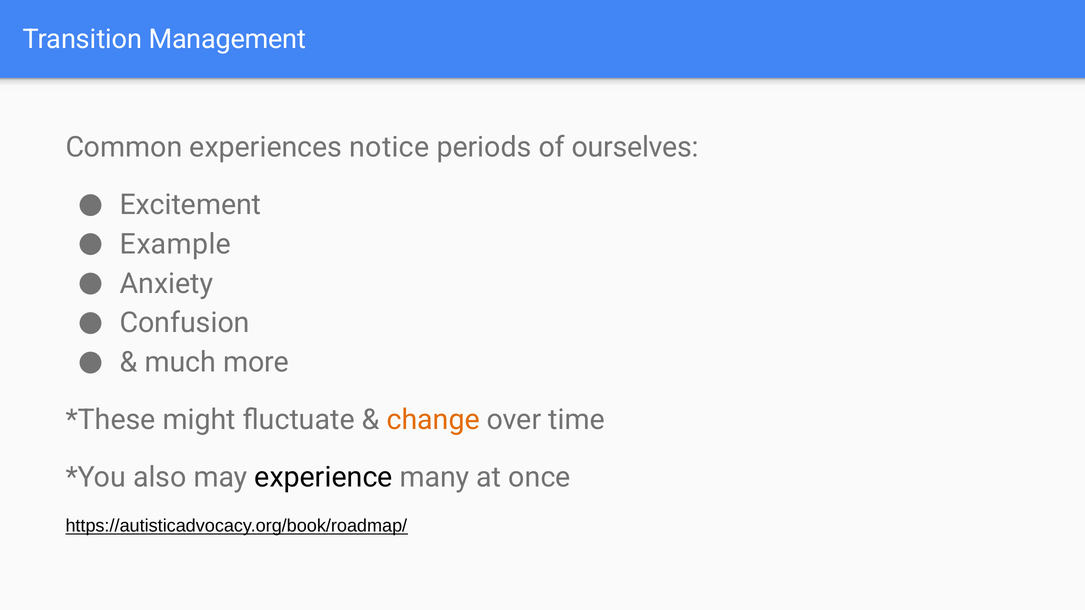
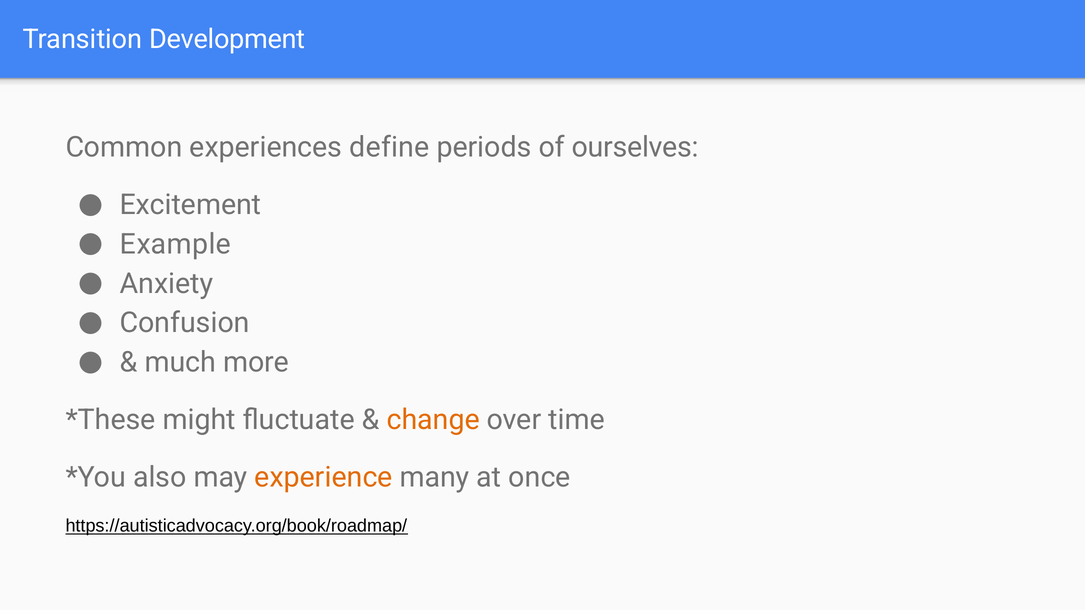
Management: Management -> Development (227, 40)
notice: notice -> define (389, 147)
experience colour: black -> orange (324, 478)
